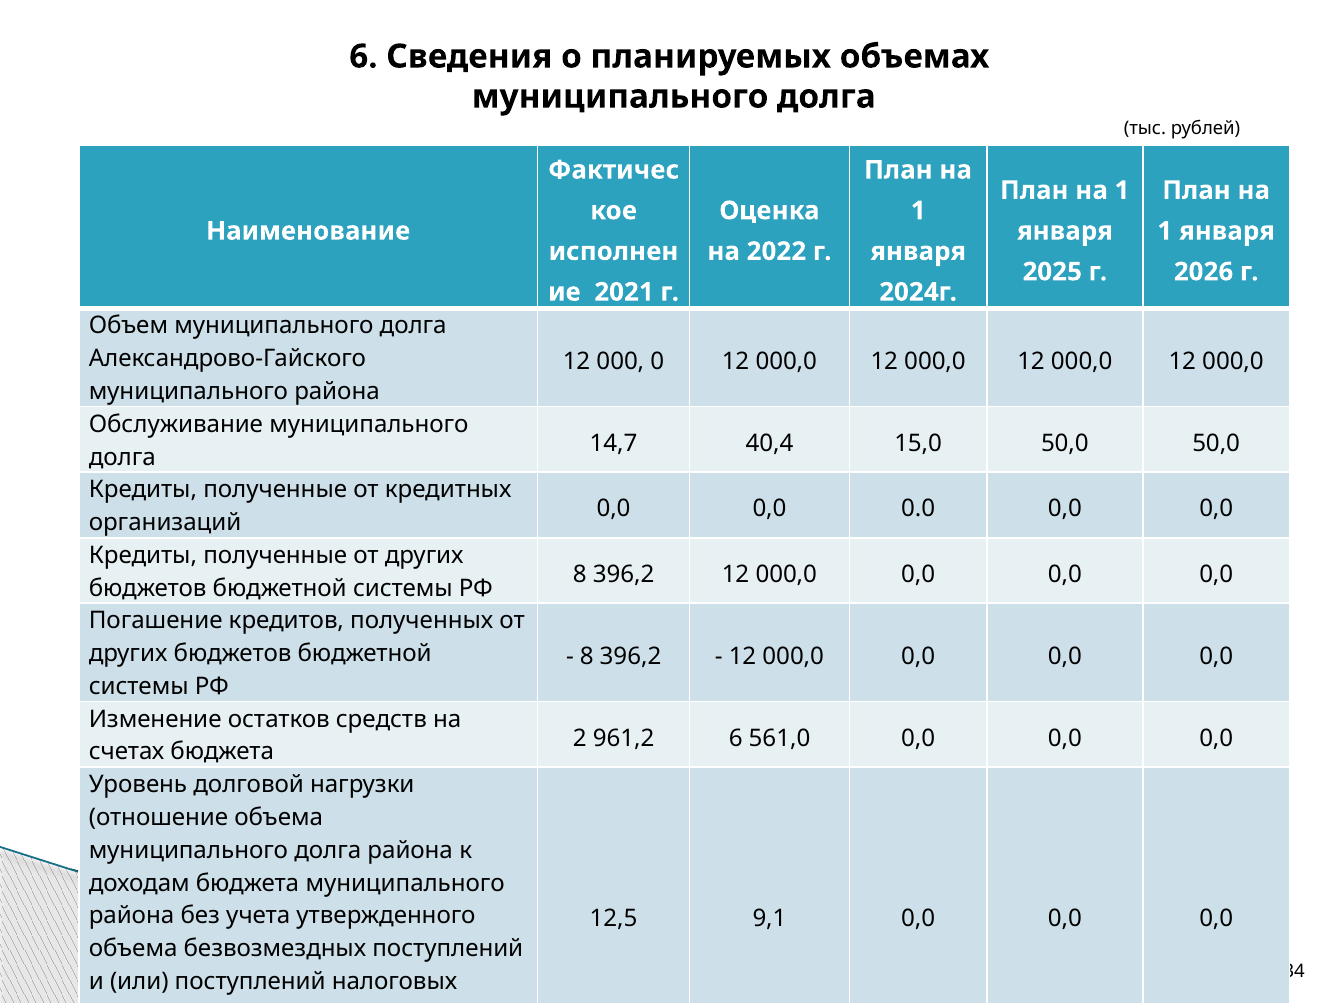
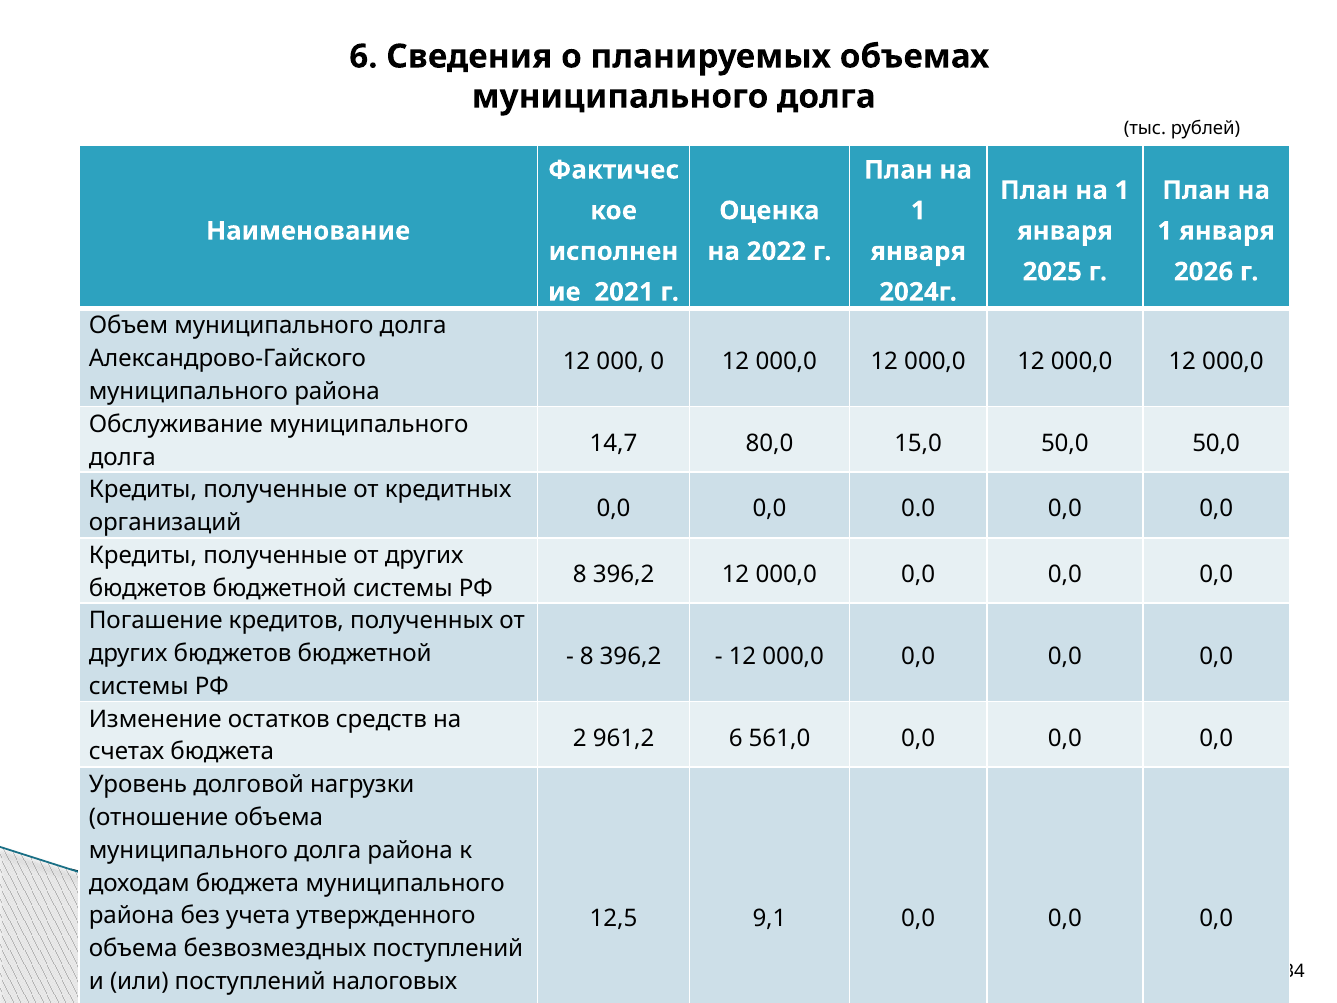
40,4: 40,4 -> 80,0 (769, 443)
